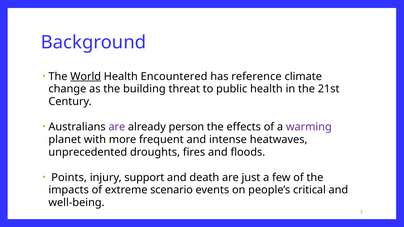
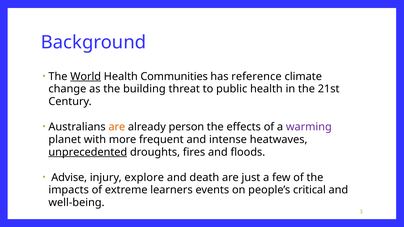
Encountered: Encountered -> Communities (174, 76)
are colour: purple -> orange (117, 127)
unprecedented underline: none -> present (88, 152)
Points: Points -> Advise (69, 178)
support: support -> explore (144, 178)
scenario: scenario -> learners (171, 190)
